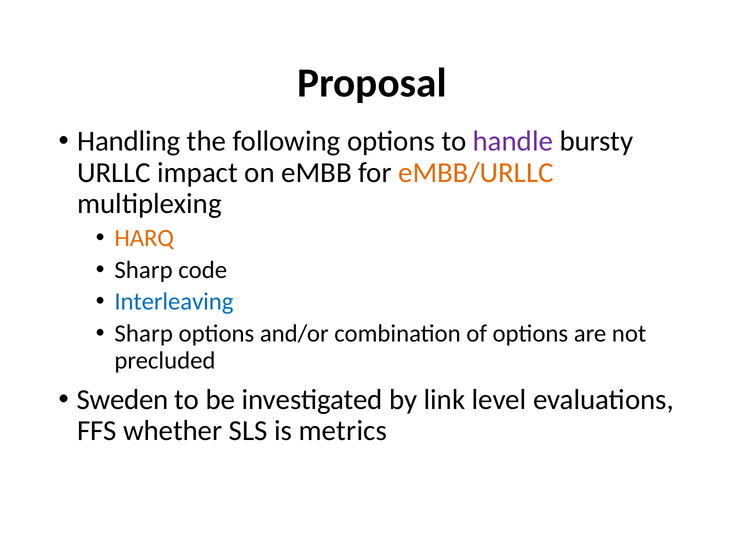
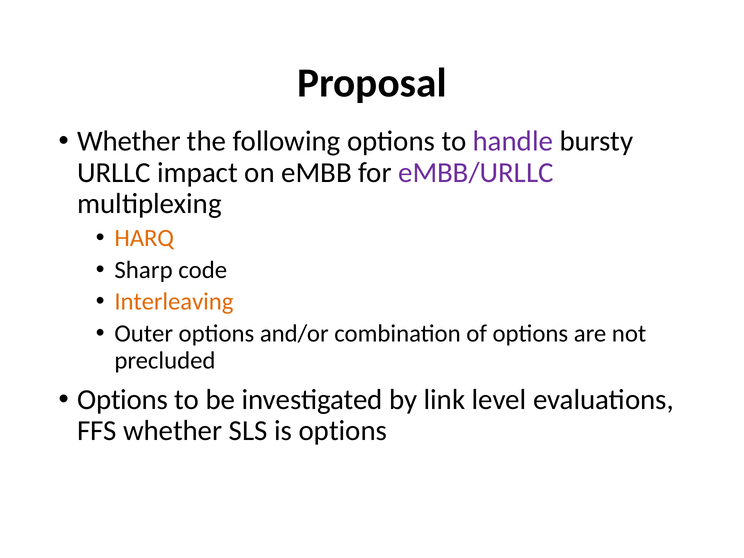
Handling: Handling -> Whether (129, 141)
eMBB/URLLC colour: orange -> purple (476, 173)
Interleaving colour: blue -> orange (174, 302)
Sharp: Sharp -> Outer (144, 334)
Sweden: Sweden -> Options (123, 400)
is metrics: metrics -> options (343, 431)
